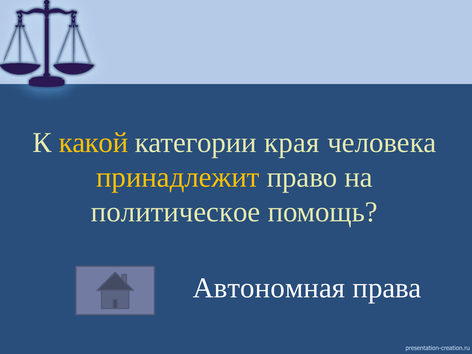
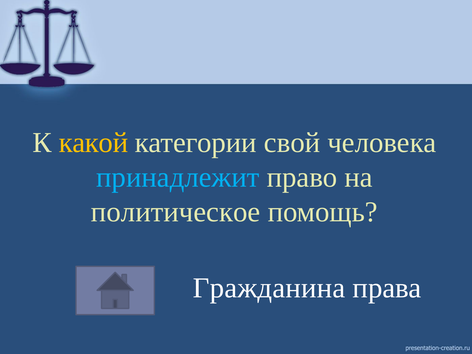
края: края -> свой (292, 143)
принадлежит colour: yellow -> light blue (178, 177)
Автономная: Автономная -> Гражданина (269, 288)
